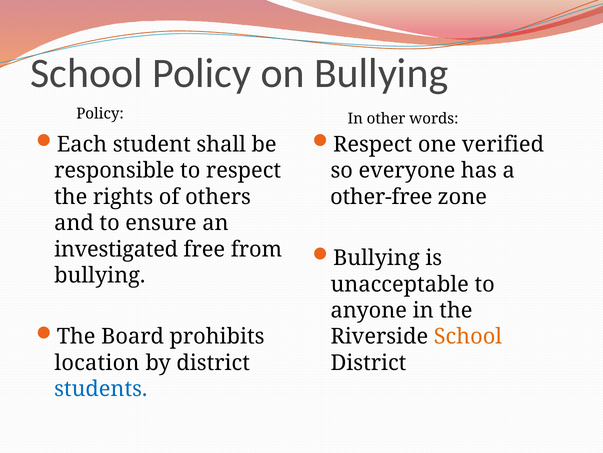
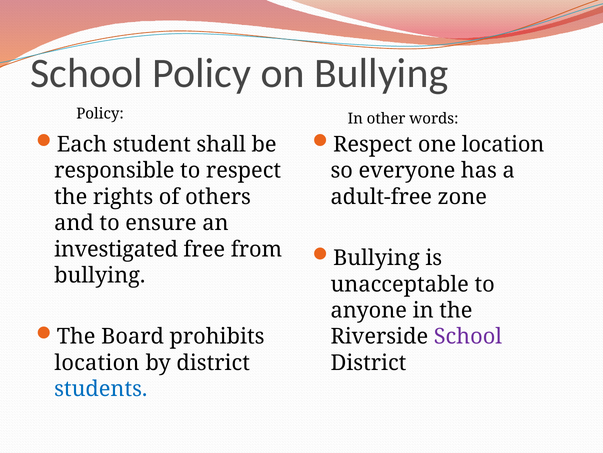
one verified: verified -> location (503, 144)
other-free: other-free -> adult-free (381, 197)
School colour: orange -> purple (468, 336)
